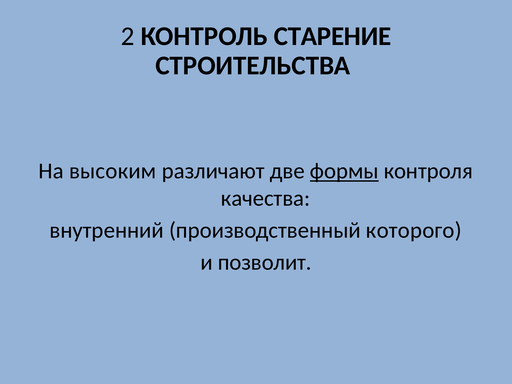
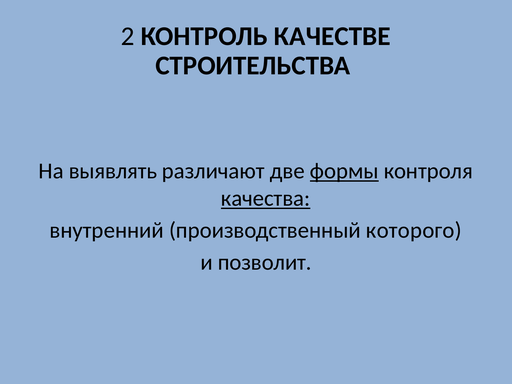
СТАРЕНИЕ: СТАРЕНИЕ -> КАЧЕСТВЕ (332, 36)
высоким: высоким -> выявлять (113, 171)
качества underline: none -> present (266, 198)
